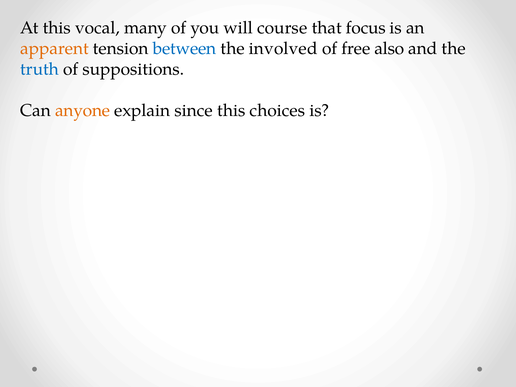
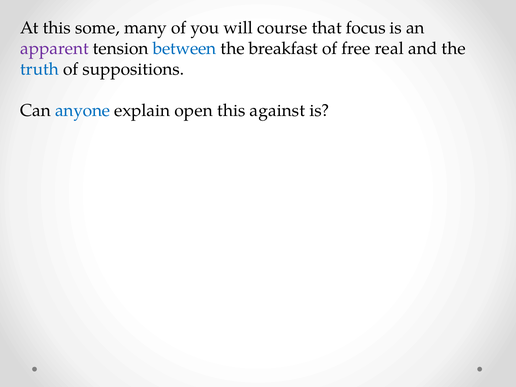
vocal: vocal -> some (97, 28)
apparent colour: orange -> purple (54, 49)
involved: involved -> breakfast (283, 49)
also: also -> real (389, 49)
anyone colour: orange -> blue (83, 110)
since: since -> open (194, 110)
choices: choices -> against (277, 110)
